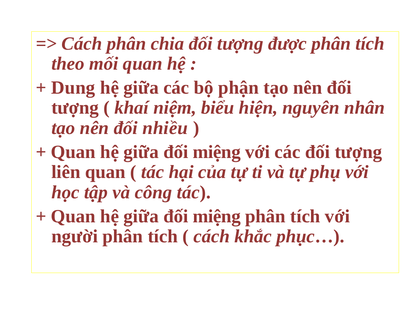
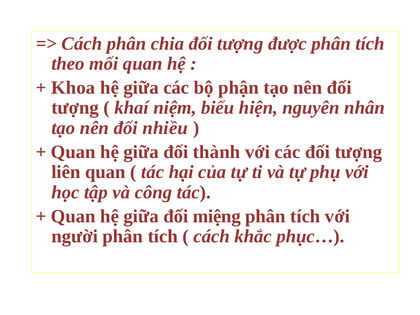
Dung: Dung -> Khoa (73, 88)
miệng: miệng -> thành (217, 152)
